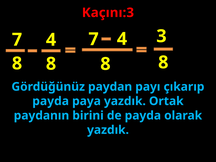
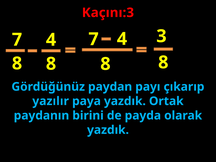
payda: payda -> yazılır (51, 101)
